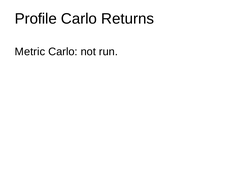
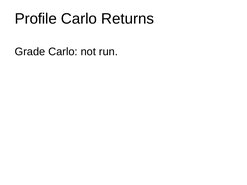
Metric: Metric -> Grade (30, 52)
